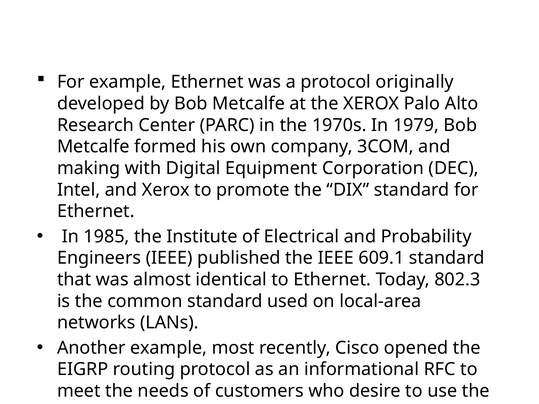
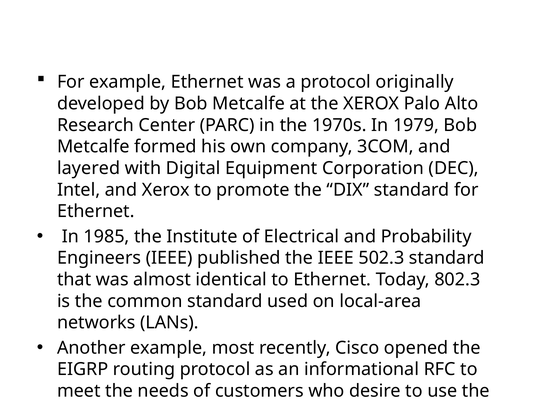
making: making -> layered (89, 168)
609.1: 609.1 -> 502.3 (381, 258)
